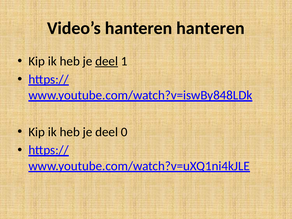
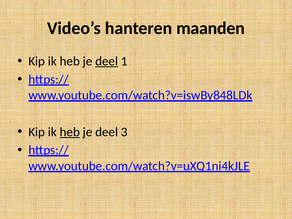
hanteren hanteren: hanteren -> maanden (211, 28)
heb underline: none -> present (70, 132)
0: 0 -> 3 (124, 132)
